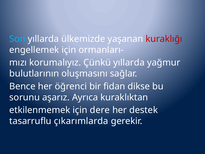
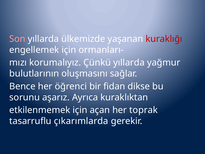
Son colour: light blue -> pink (17, 39)
dere: dere -> açan (100, 110)
destek: destek -> toprak (144, 110)
